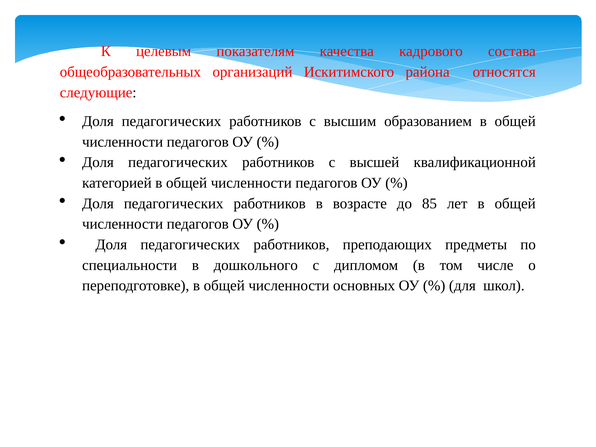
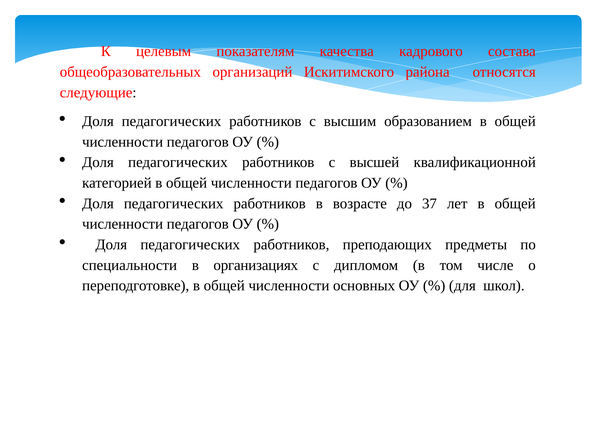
85: 85 -> 37 (429, 204)
дошкольного: дошкольного -> организациях (256, 265)
